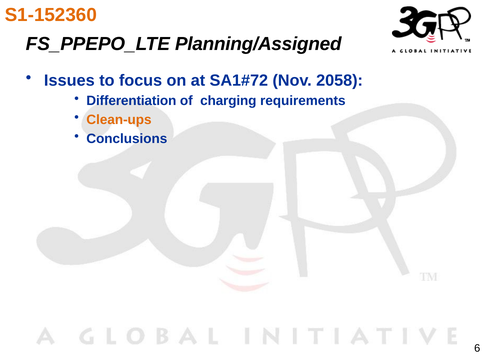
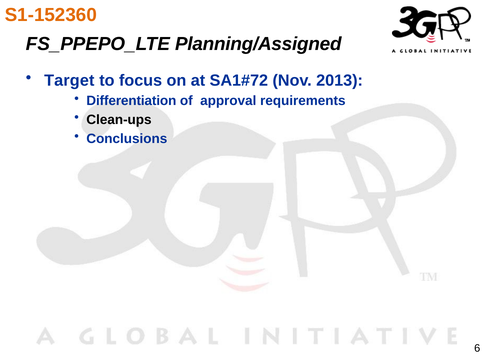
Issues: Issues -> Target (69, 80)
2058: 2058 -> 2013 (340, 80)
charging: charging -> approval (228, 101)
Clean-ups colour: orange -> black (119, 120)
